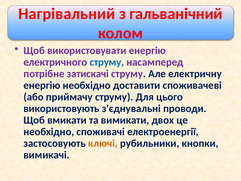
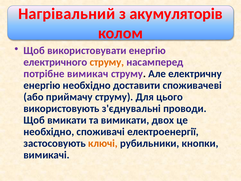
гальванічний: гальванічний -> акумуляторів (176, 14)
струму colour: blue -> orange (107, 62)
затискачі: затискачі -> вимикач (88, 74)
